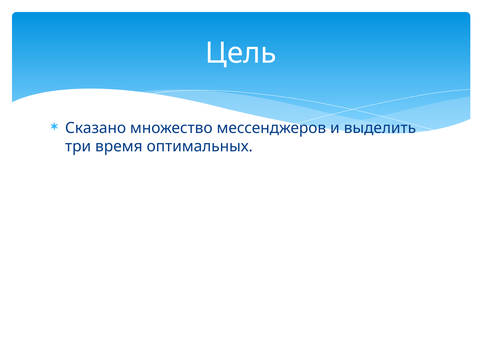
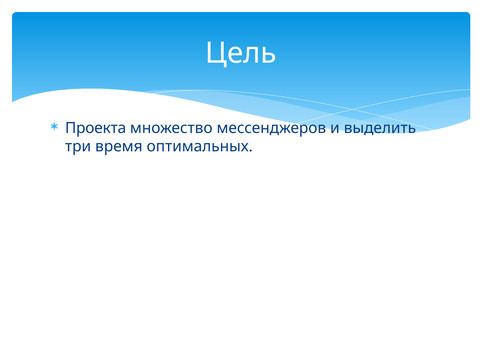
Сказано: Сказано -> Проекта (96, 128)
